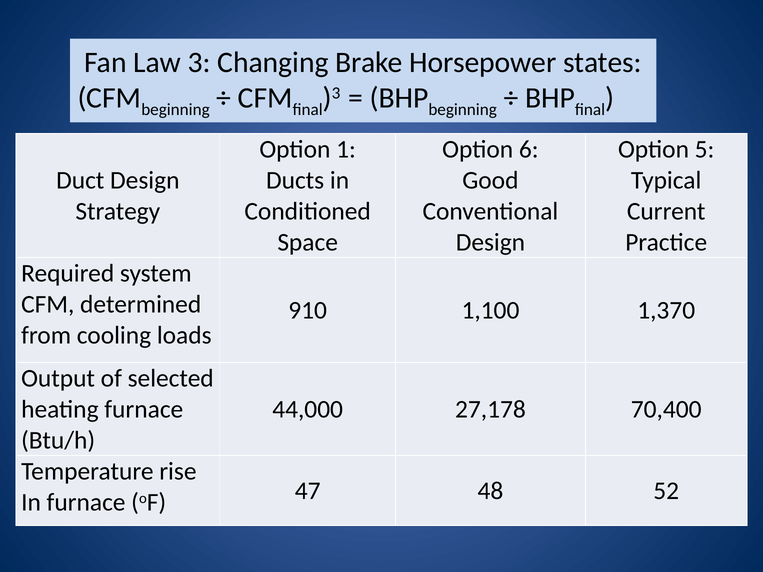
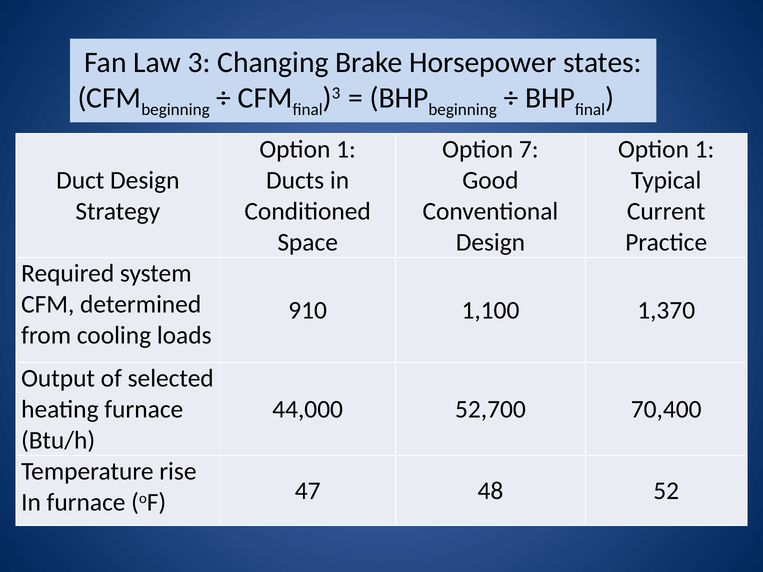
6: 6 -> 7 (529, 149)
5: 5 -> 1 (705, 149)
27,178: 27,178 -> 52,700 (490, 409)
